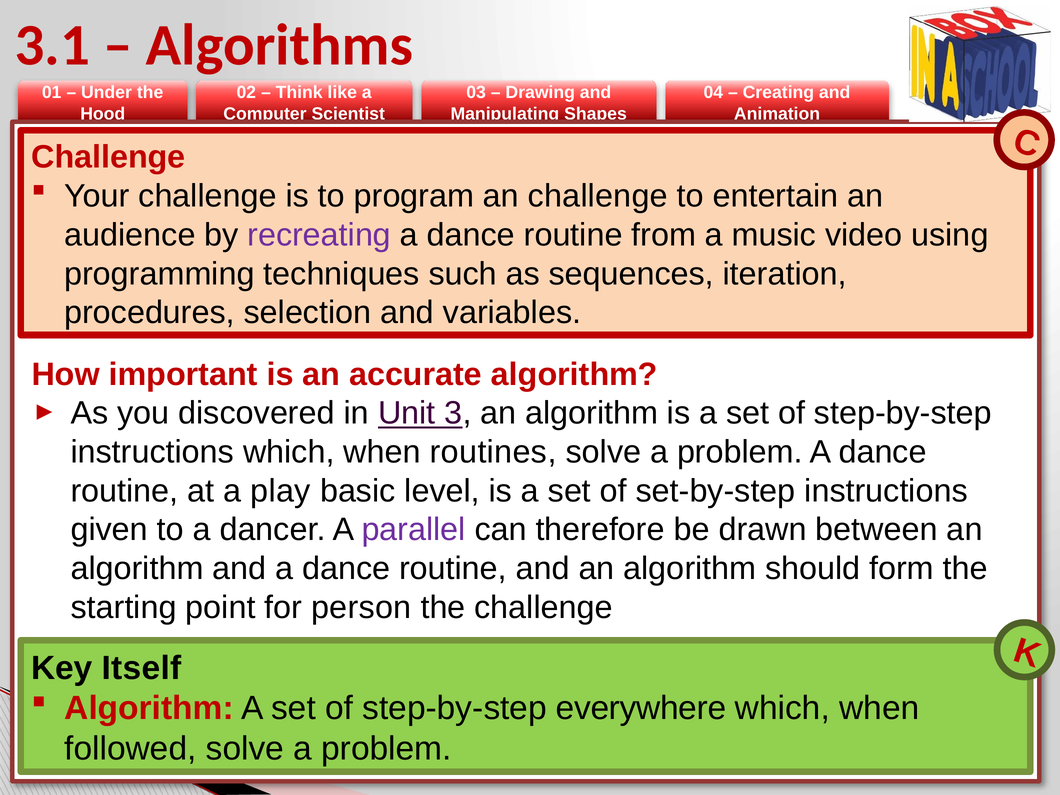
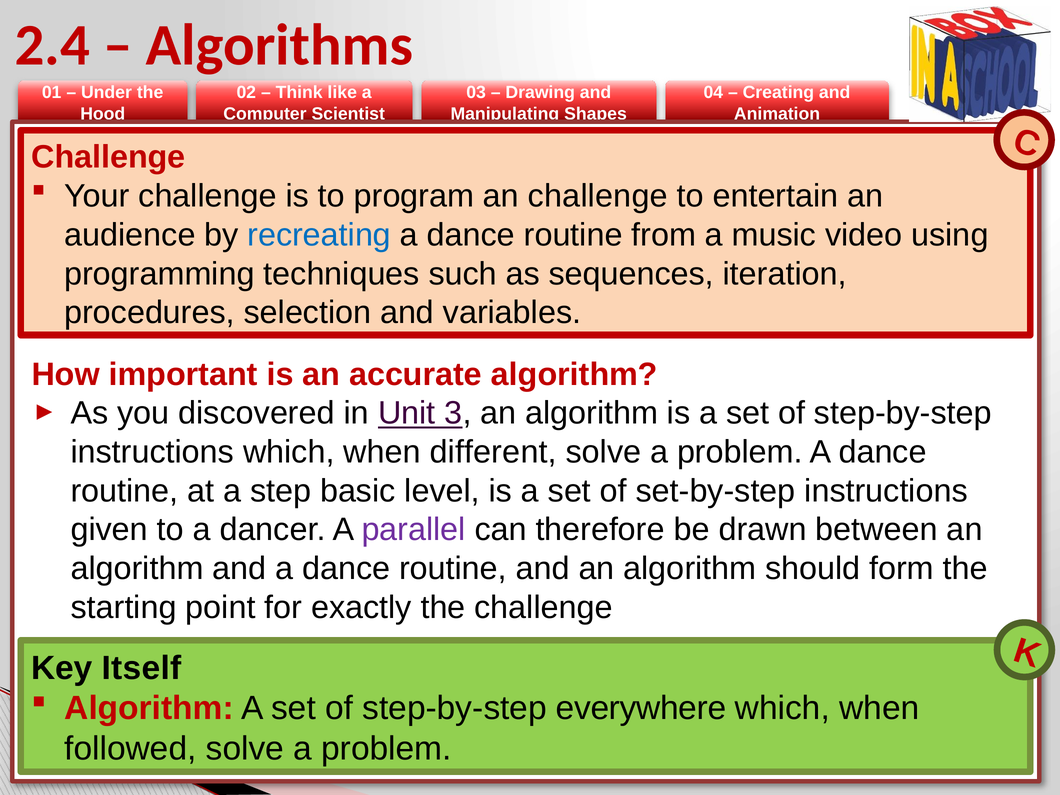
3.1: 3.1 -> 2.4 (52, 46)
recreating colour: purple -> blue (319, 235)
routines: routines -> different (493, 452)
play: play -> step (281, 491)
person: person -> exactly (361, 607)
